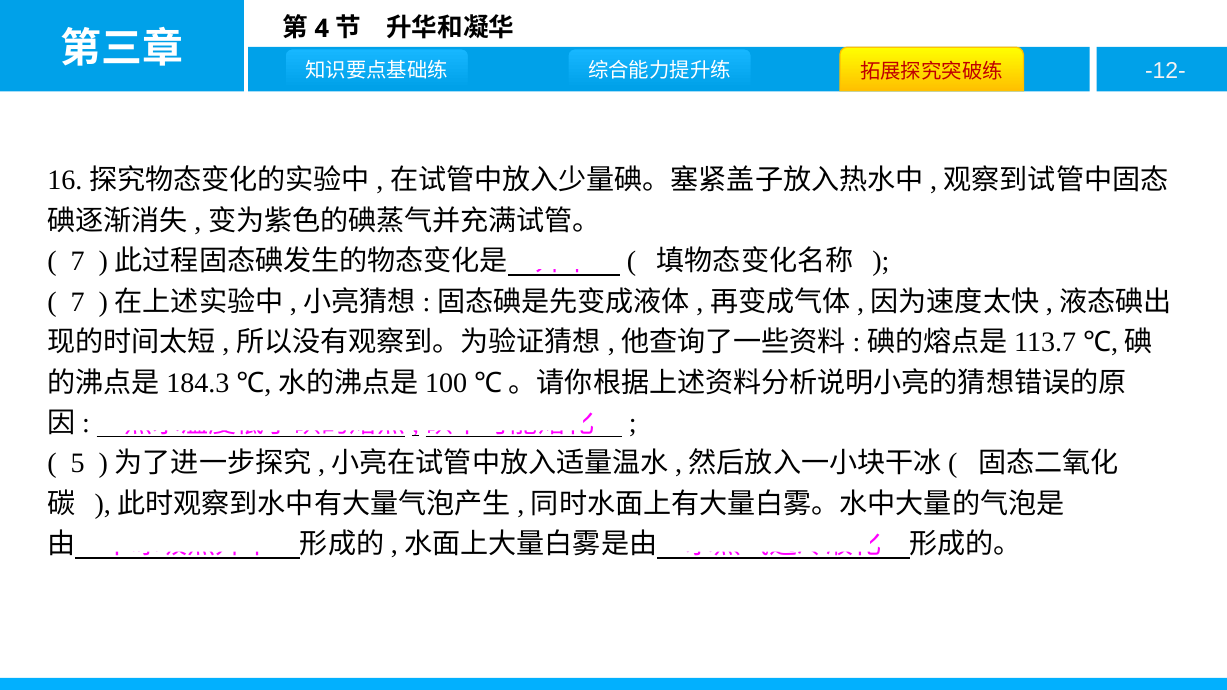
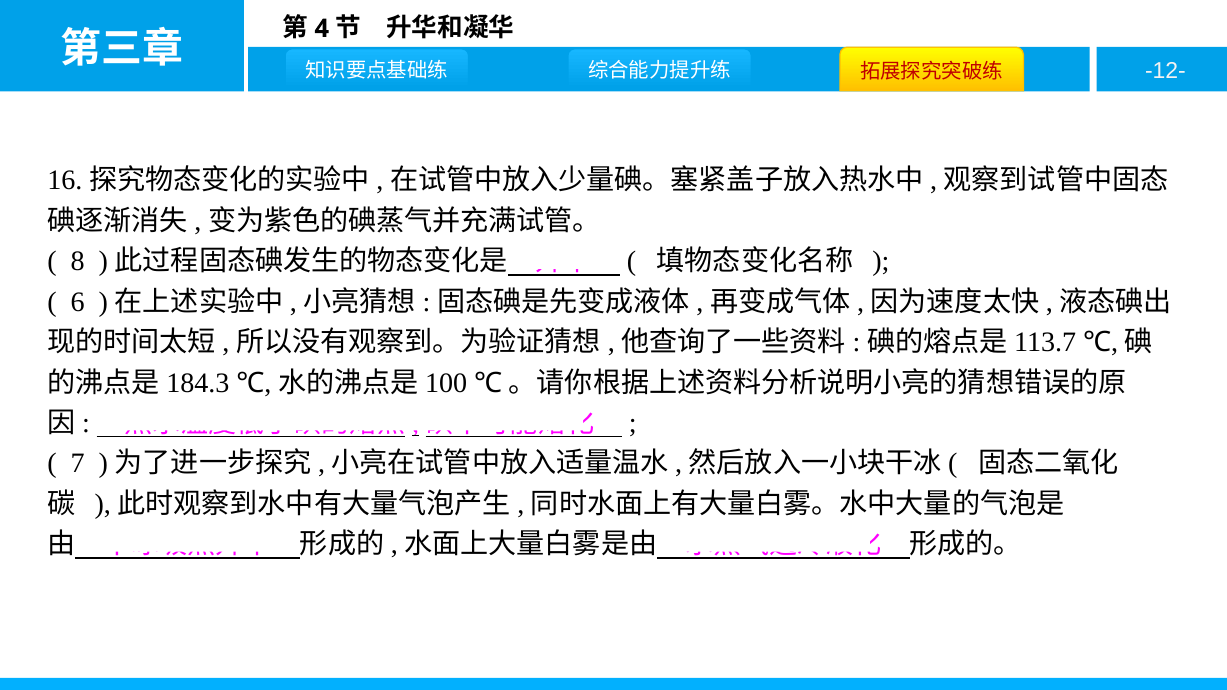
7: 7 -> 8 (78, 261)
7: 7 -> 6 (78, 302)
5: 5 -> 7 (78, 464)
